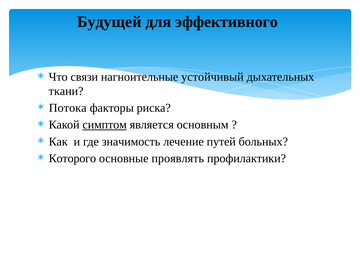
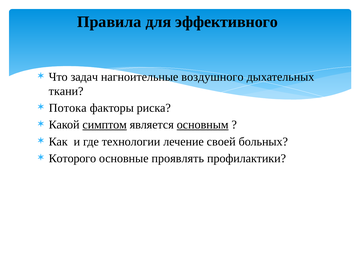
Будущей: Будущей -> Правила (109, 22)
связи: связи -> задач (84, 77)
устойчивый: устойчивый -> воздушного (212, 77)
основным underline: none -> present (203, 125)
значимость: значимость -> технологии (131, 142)
путей: путей -> своей (221, 142)
